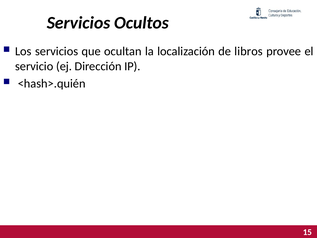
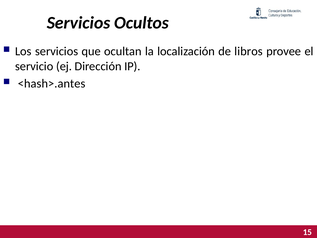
<hash>.quién: <hash>.quién -> <hash>.antes (52, 83)
